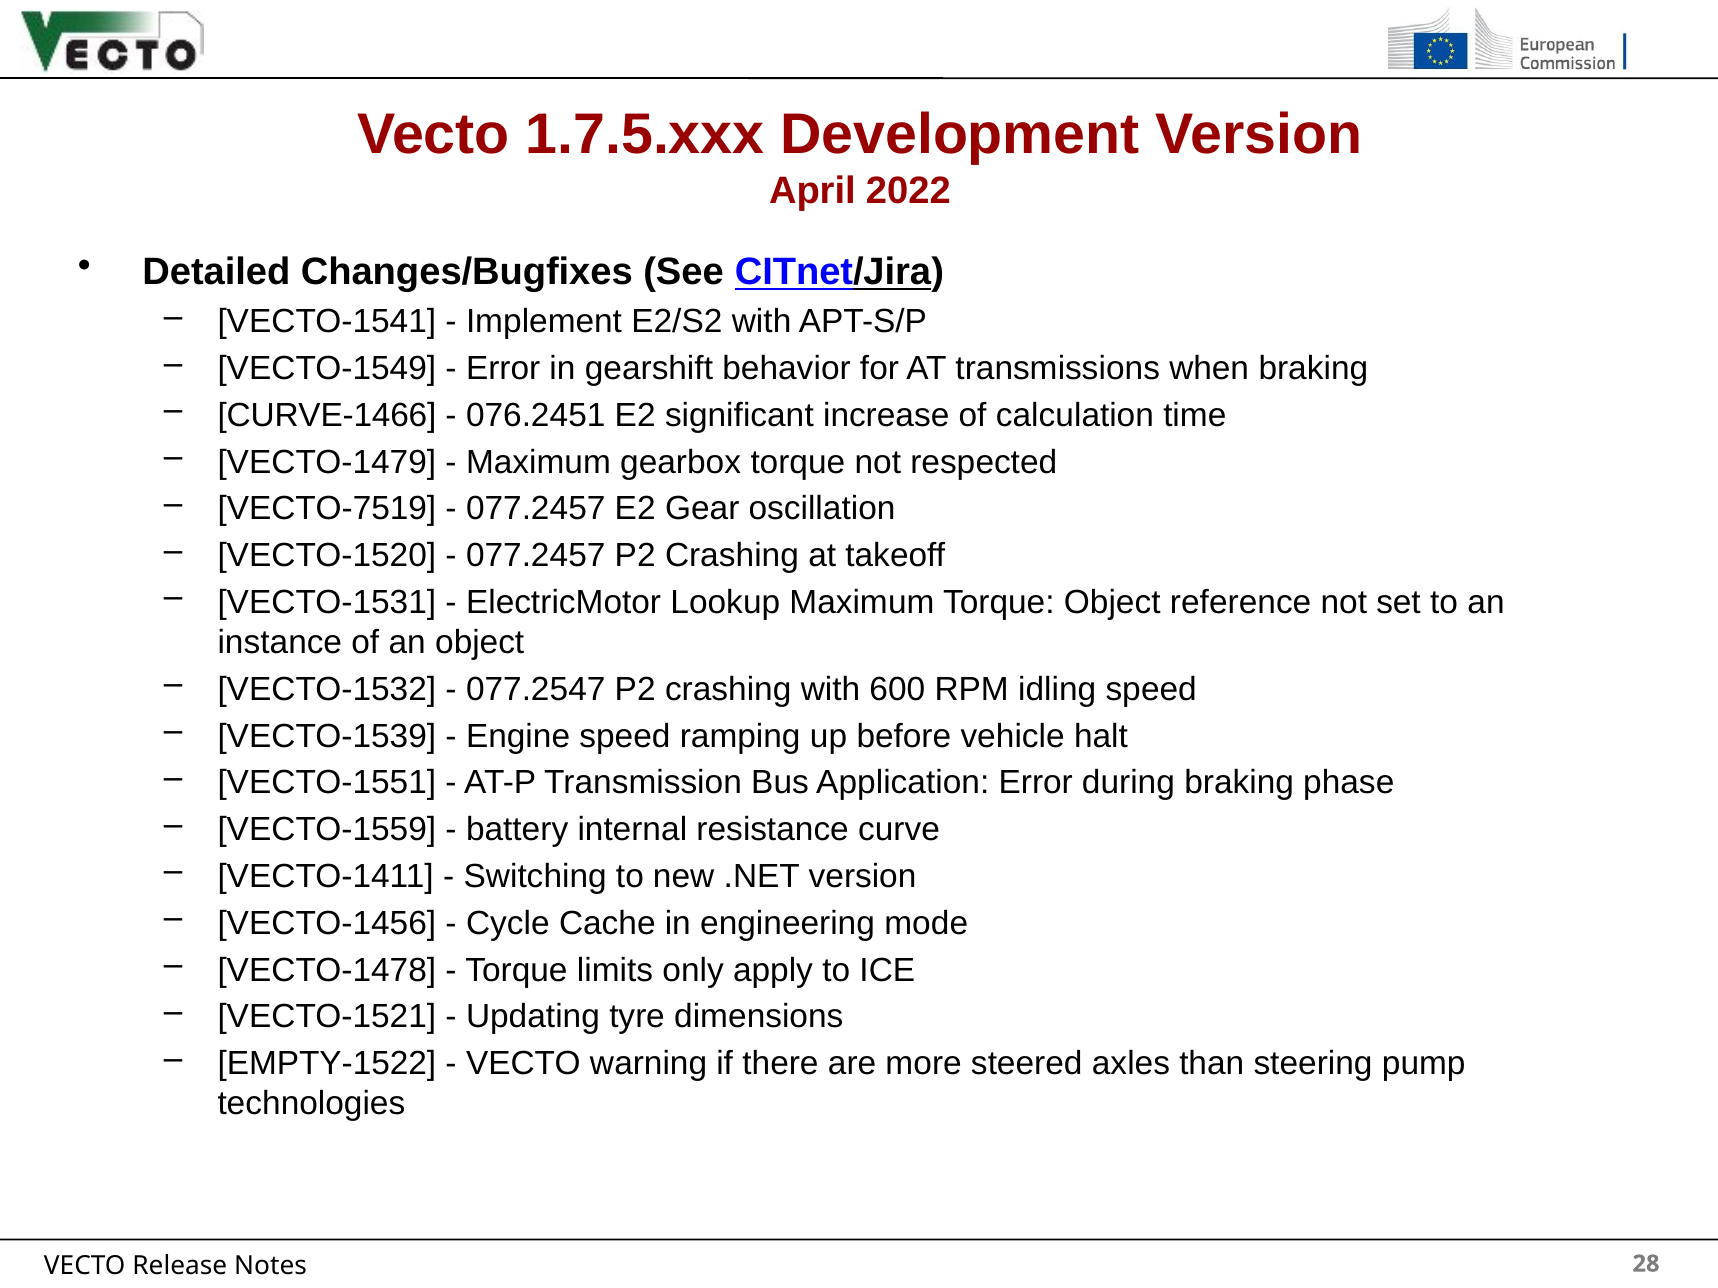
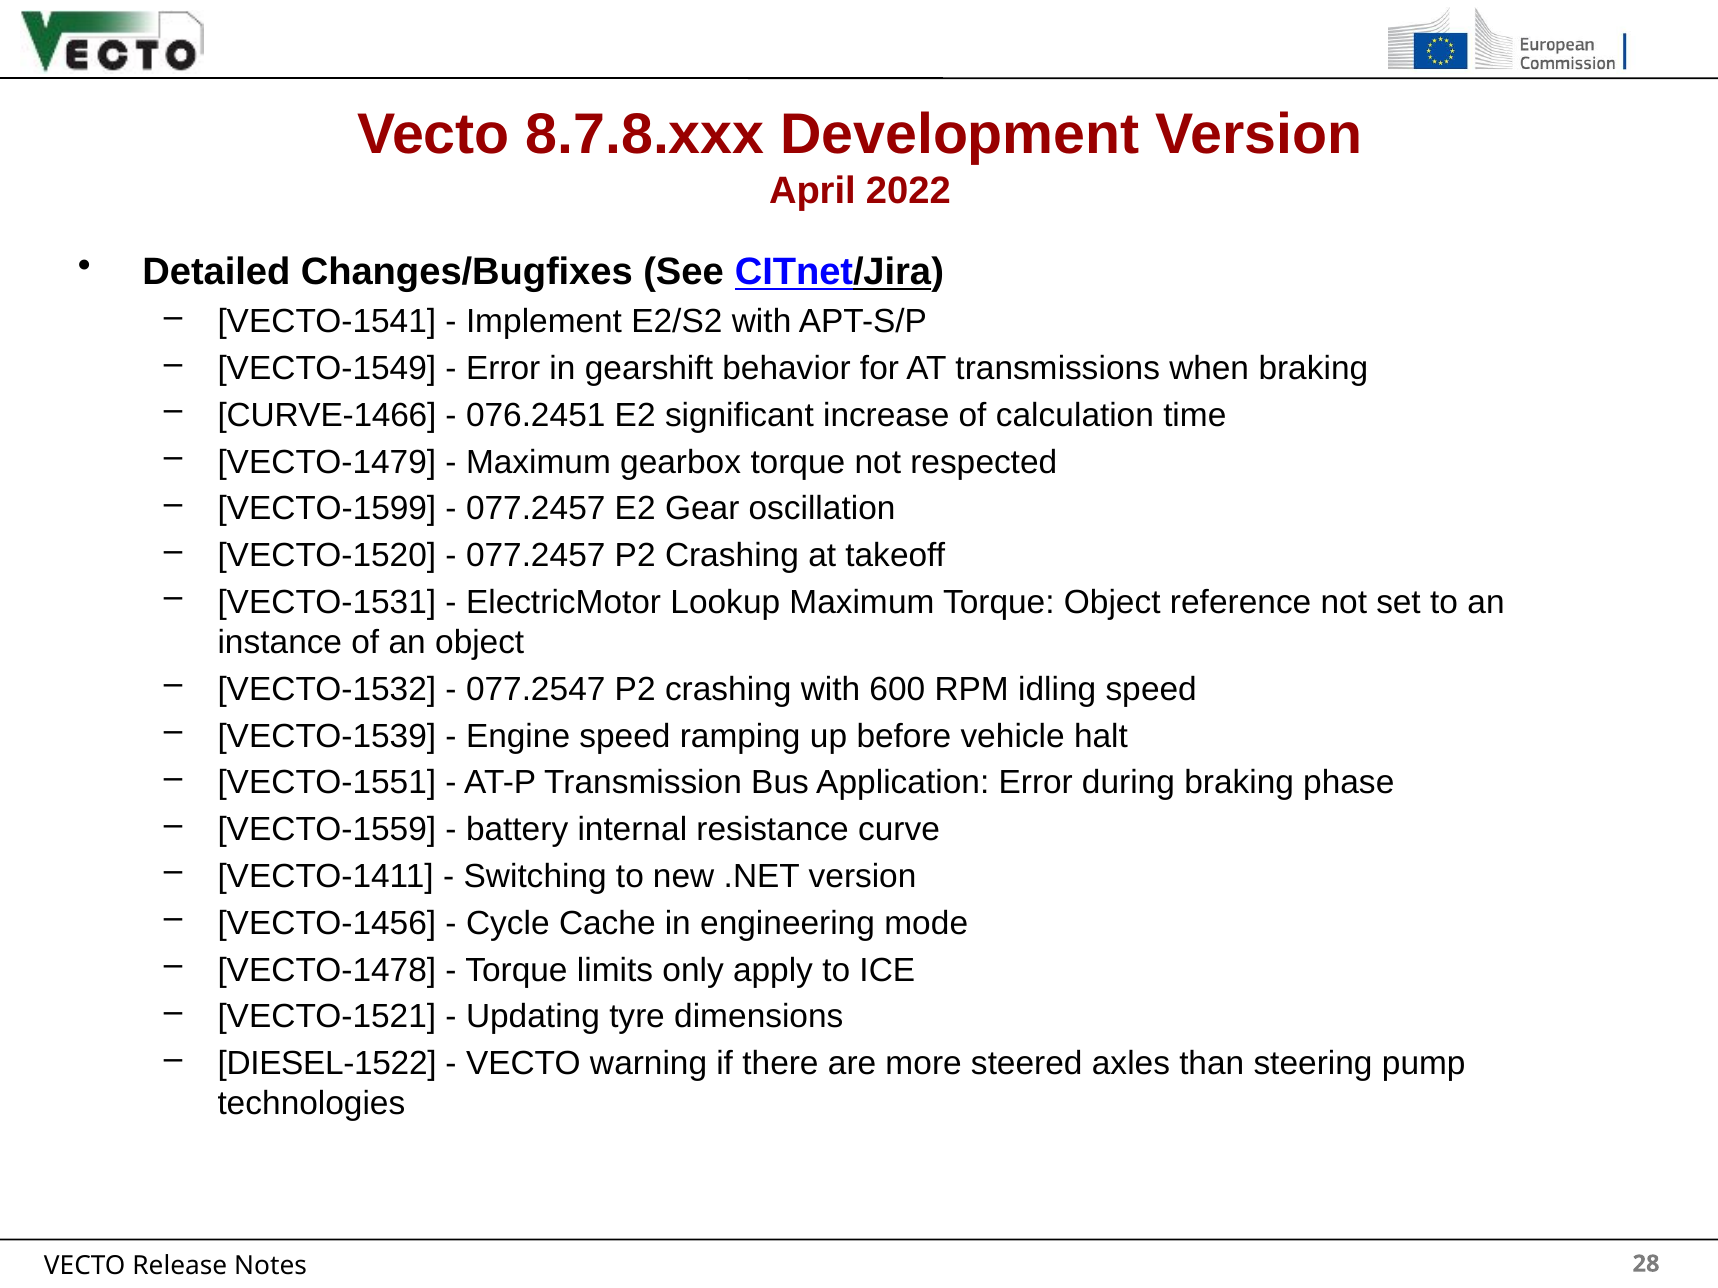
1.7.5.xxx: 1.7.5.xxx -> 8.7.8.xxx (645, 135)
VECTO-7519: VECTO-7519 -> VECTO-1599 (327, 509)
EMPTY-1522: EMPTY-1522 -> DIESEL-1522 (327, 1064)
